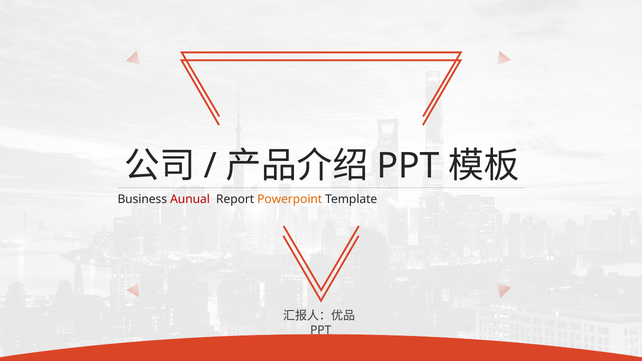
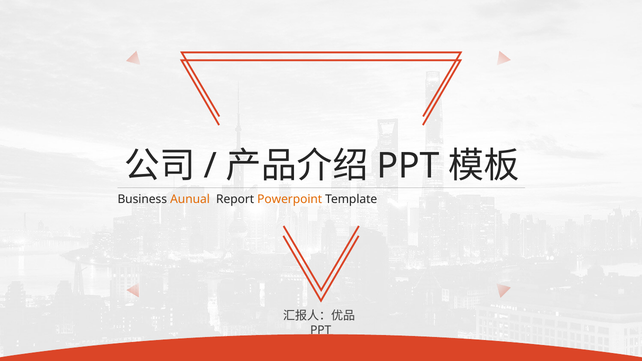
Aunual colour: red -> orange (190, 199)
